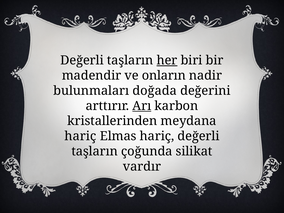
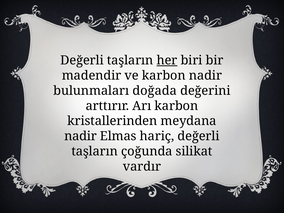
ve onların: onların -> karbon (164, 76)
Arı underline: present -> none (142, 106)
hariç: hariç -> nadir (81, 136)
